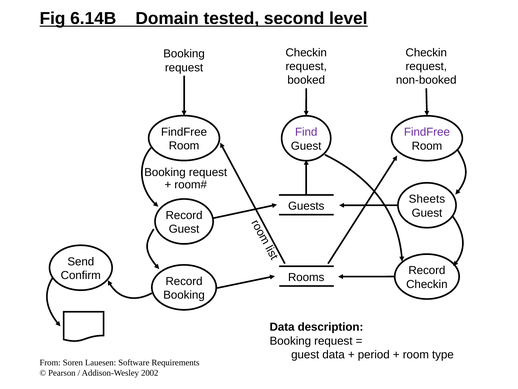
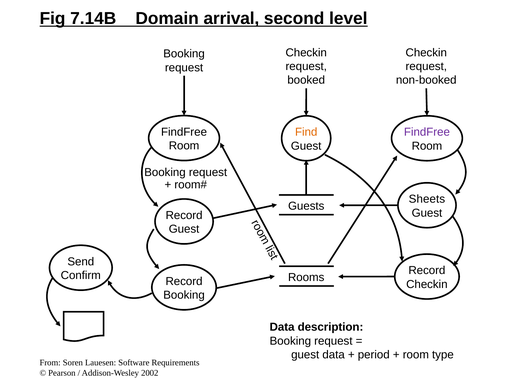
6.14B: 6.14B -> 7.14B (93, 19)
tested: tested -> arrival (231, 19)
Find colour: purple -> orange (306, 132)
